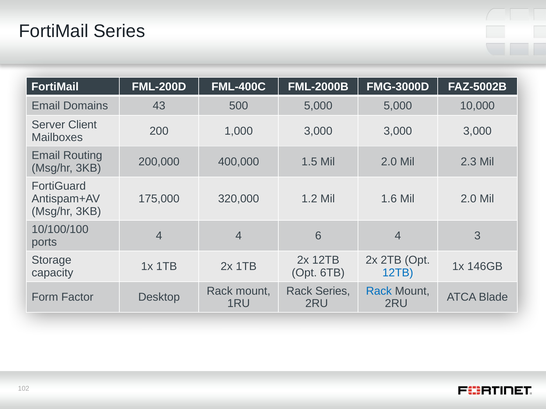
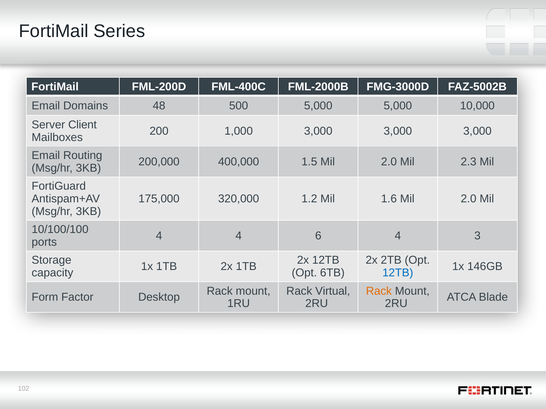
43: 43 -> 48 (159, 106)
Rack Series: Series -> Virtual (333, 291)
Rack colour: blue -> orange (379, 291)
